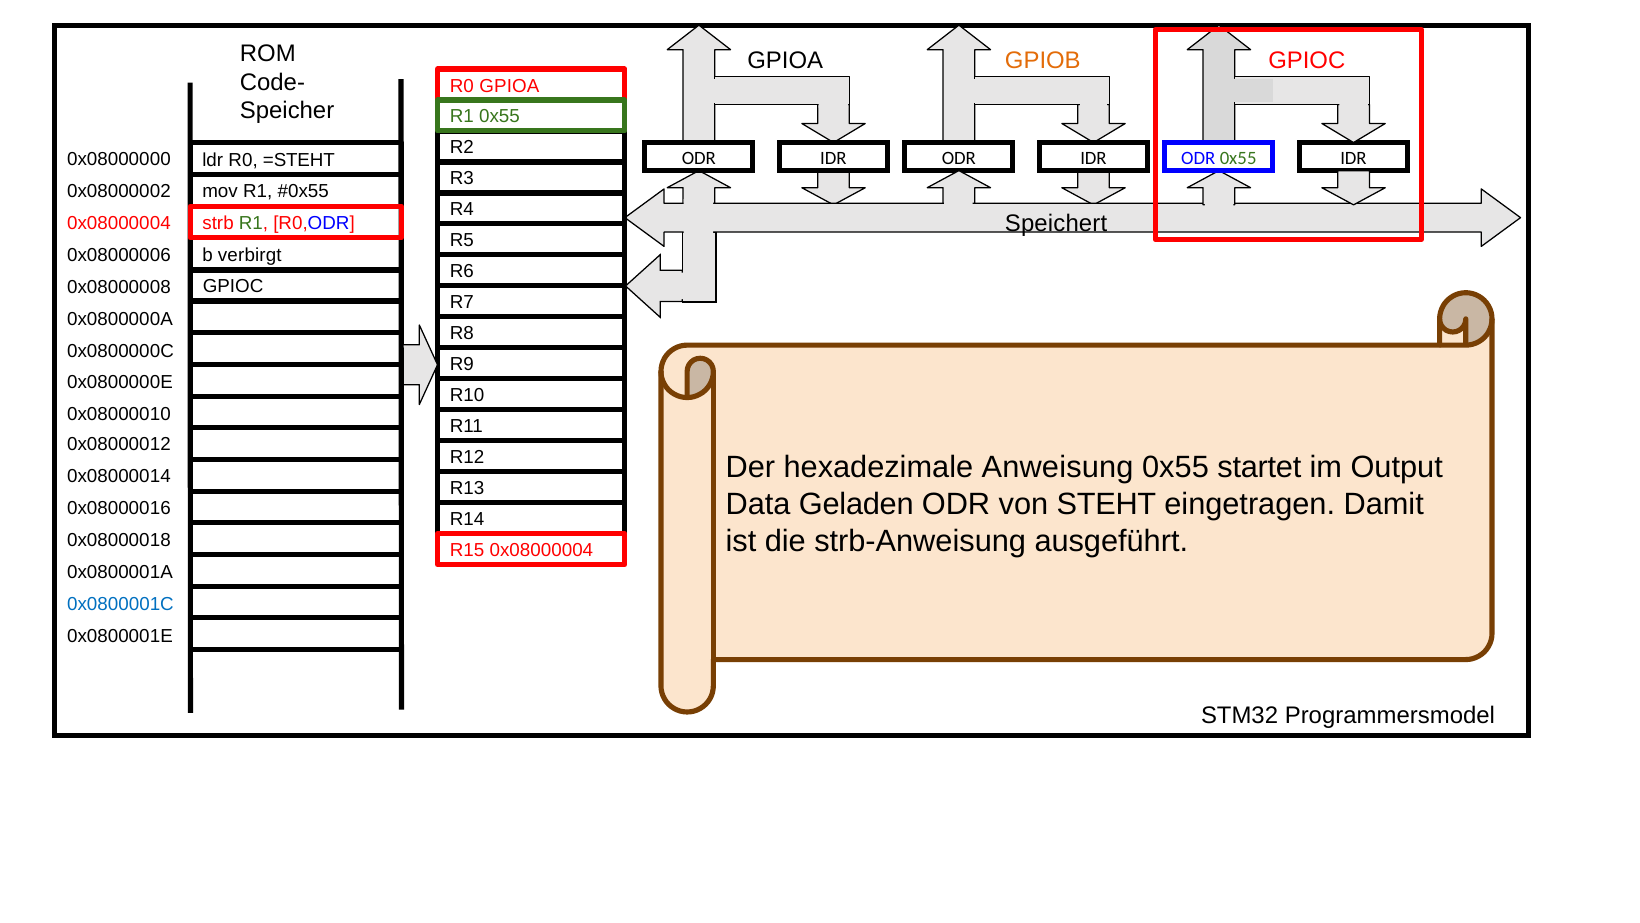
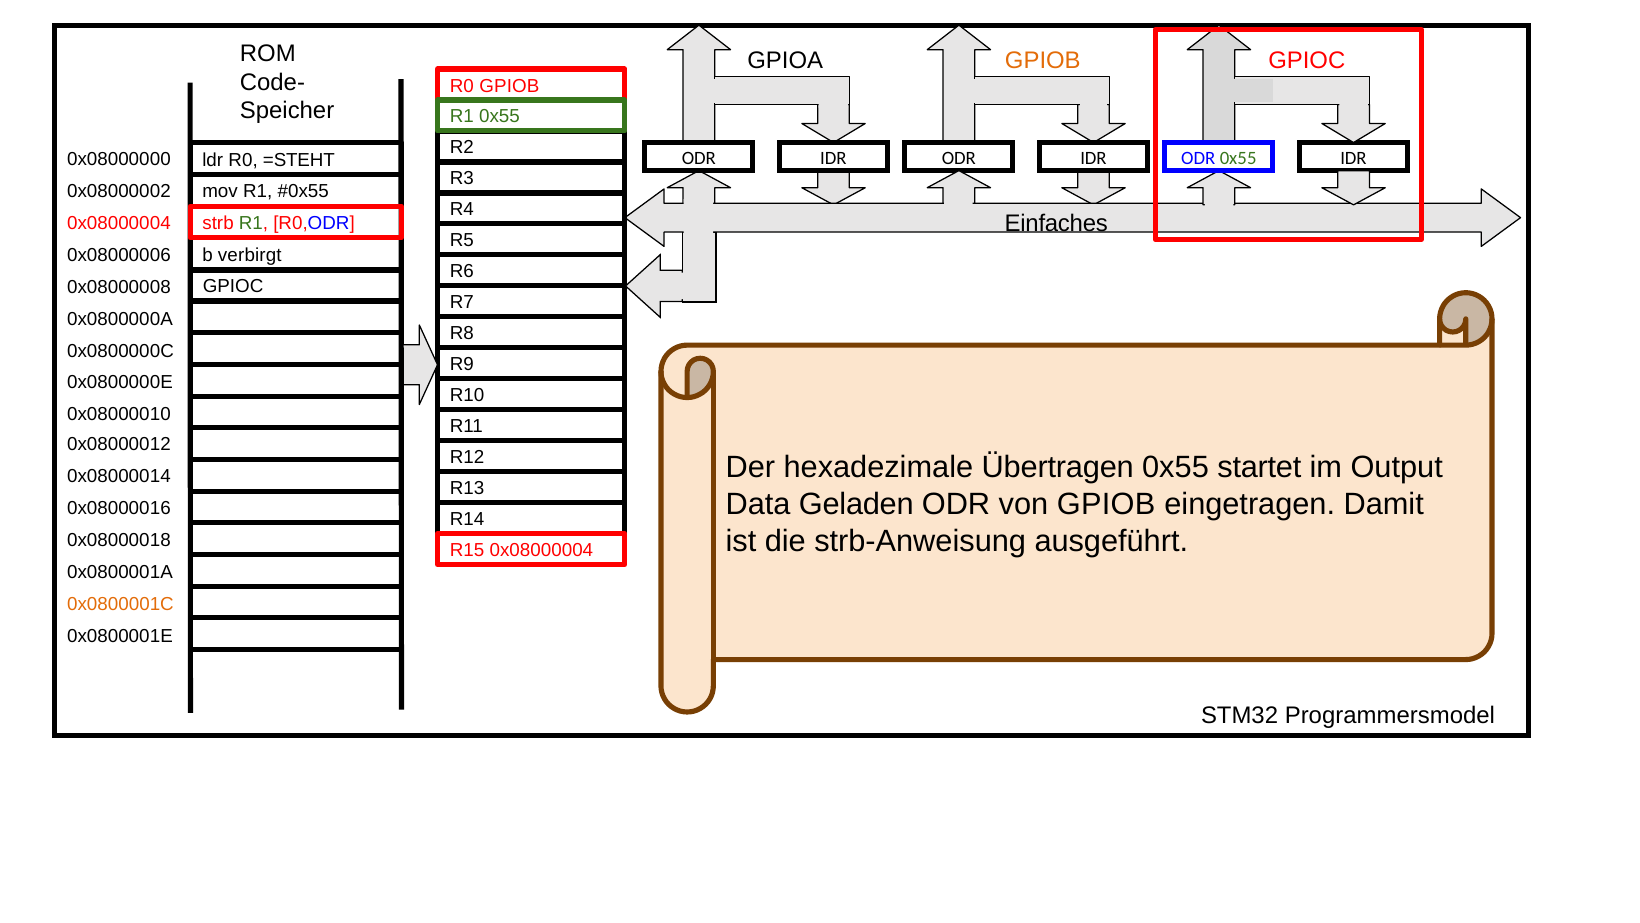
R0 GPIOA: GPIOA -> GPIOB (509, 86)
Speichert: Speichert -> Einfaches (1056, 224)
Anweisung: Anweisung -> Übertragen (1058, 467)
von STEHT: STEHT -> GPIOB (1106, 504)
0x0800001C colour: blue -> orange (120, 604)
